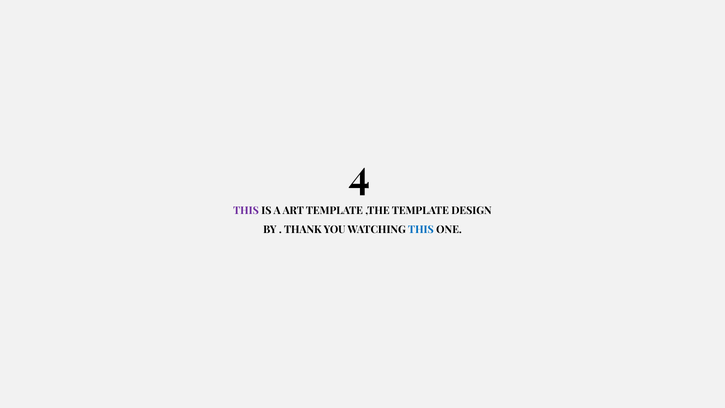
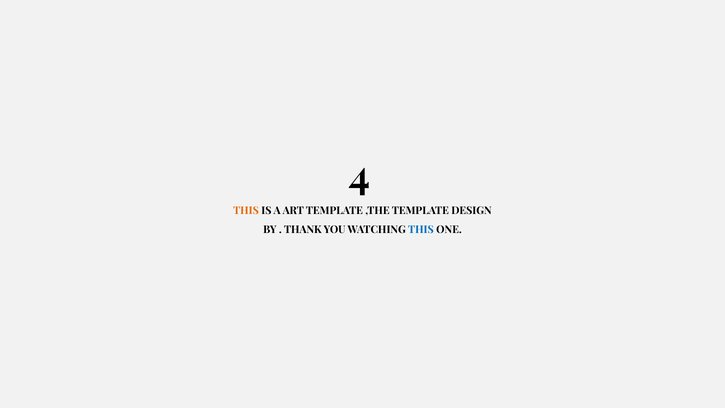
THIS colour: purple -> orange (246, 211)
